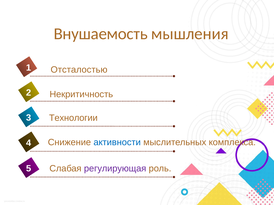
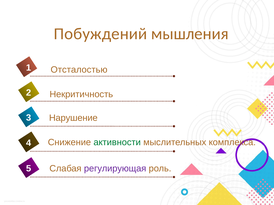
Внушаемость: Внушаемость -> Побуждений (100, 34)
Технологии: Технологии -> Нарушение (73, 118)
активности colour: blue -> green (117, 143)
